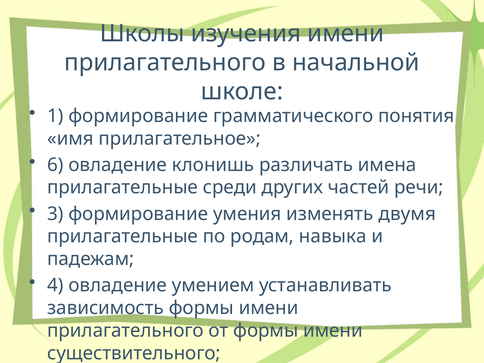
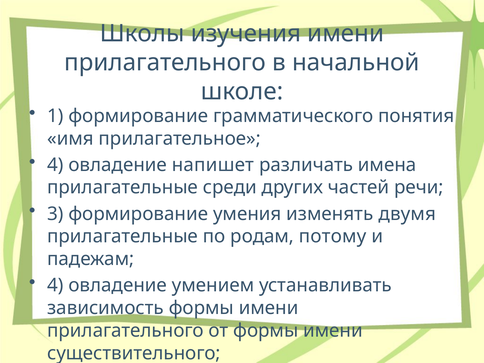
6: 6 -> 4 (55, 165)
клонишь: клонишь -> напишет (213, 165)
навыка: навыка -> потому (333, 236)
